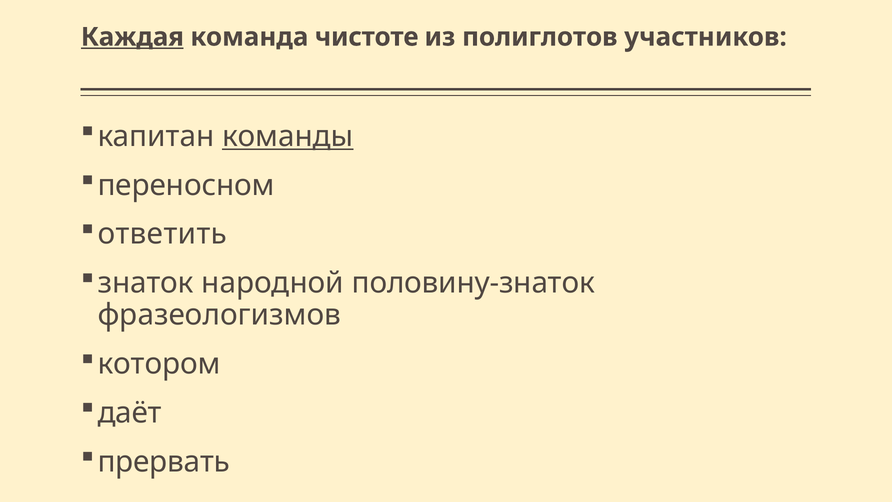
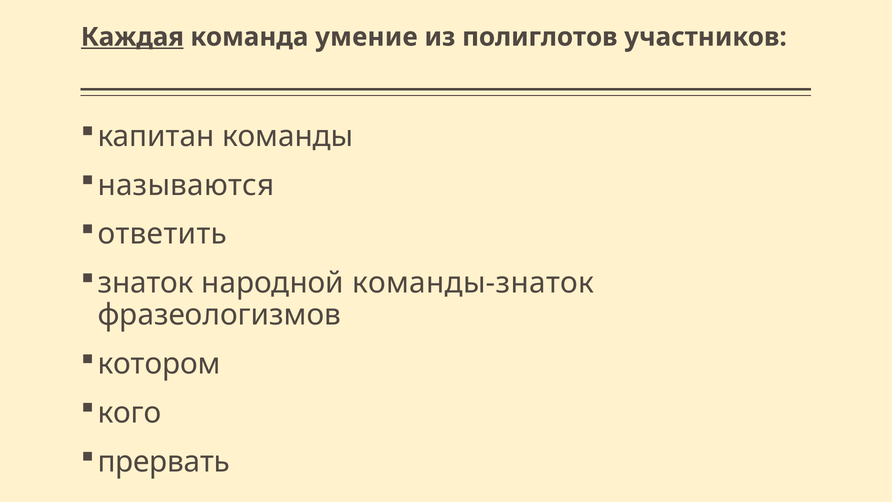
чистоте: чистоте -> умение (366, 37)
команды underline: present -> none (288, 136)
переносном: переносном -> называются (186, 185)
половину-знаток: половину-знаток -> команды-знаток (473, 283)
даёт: даёт -> кого (130, 413)
